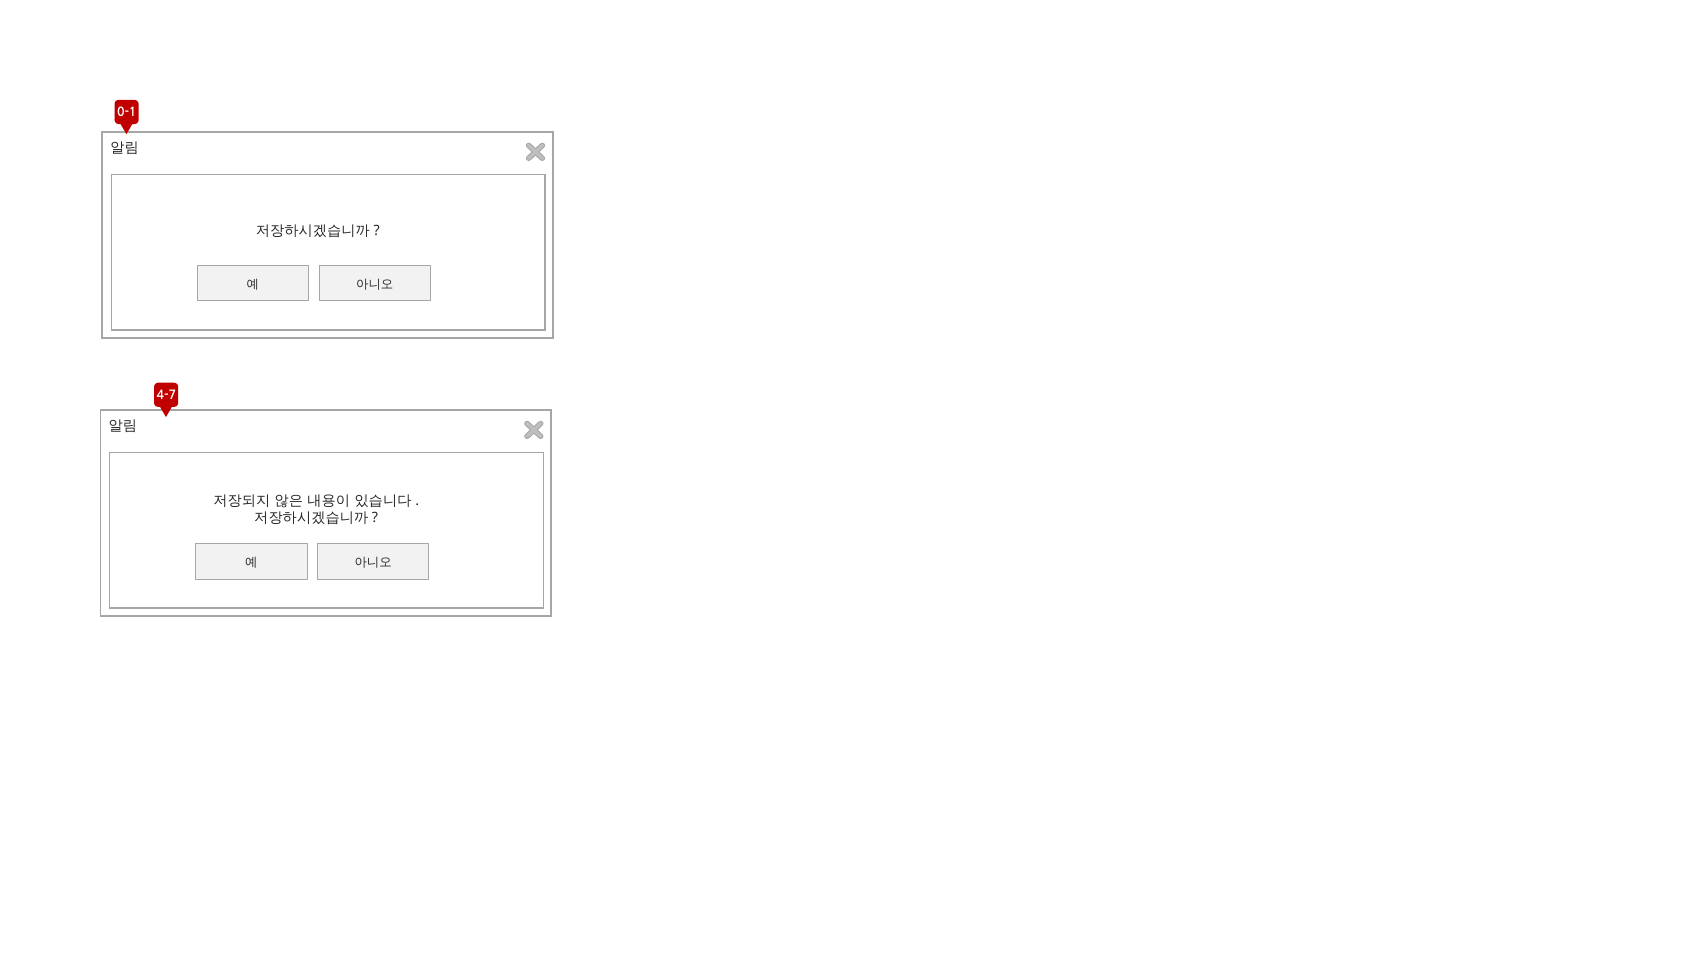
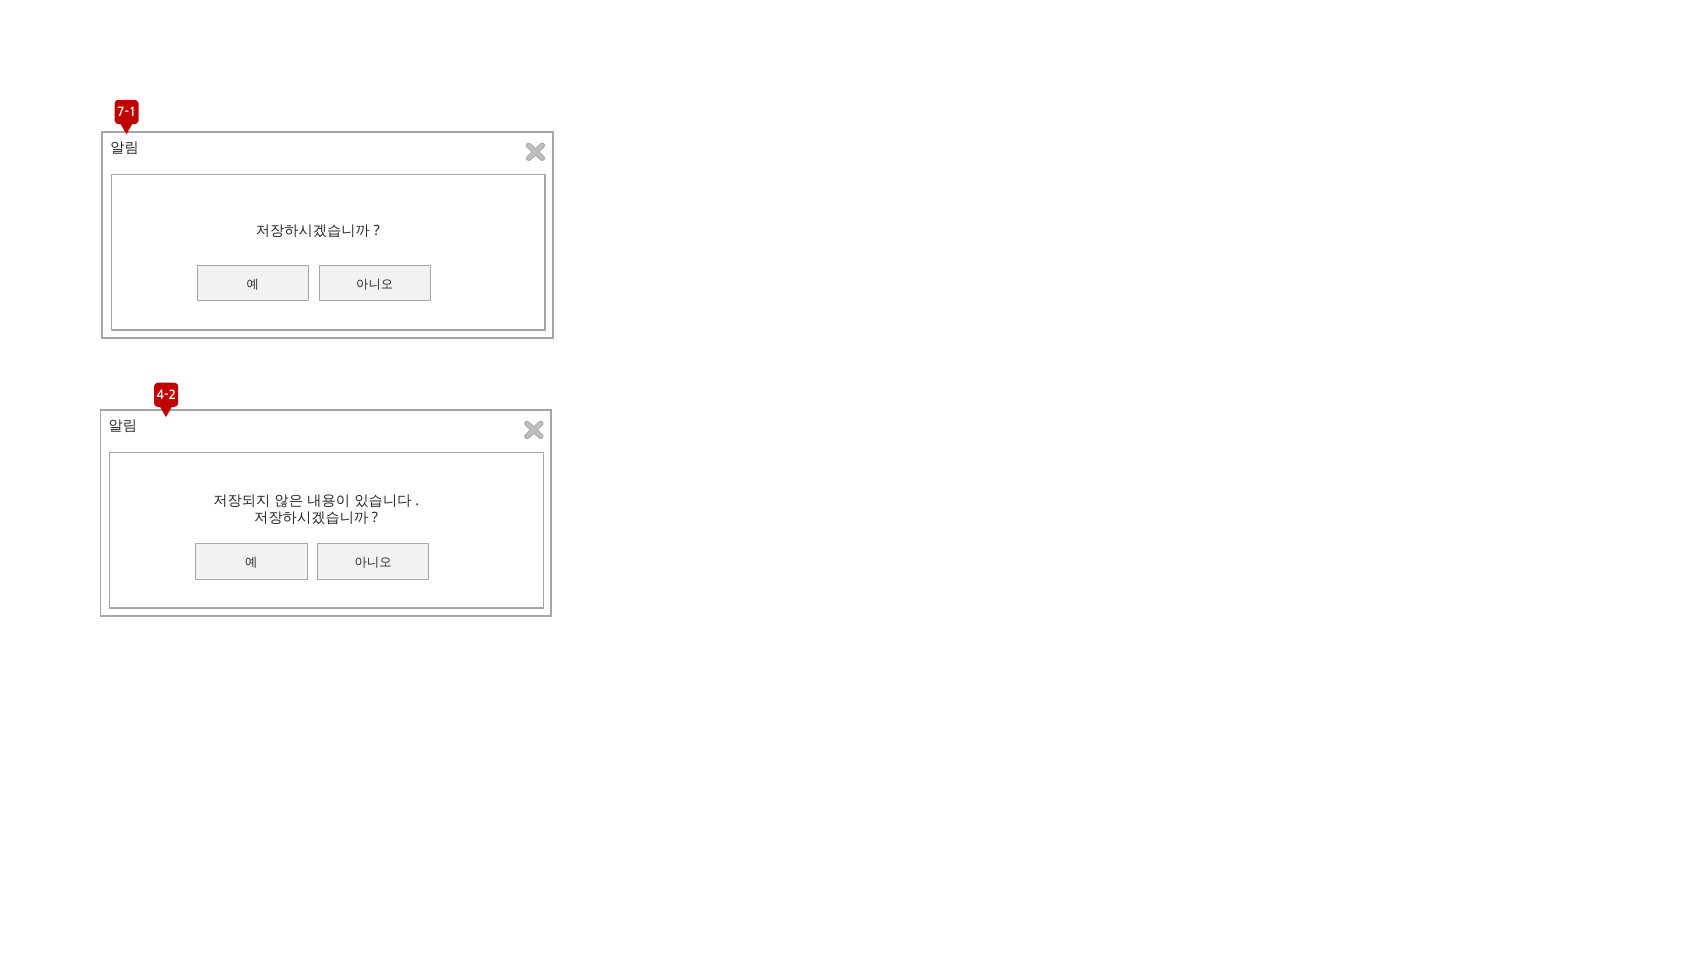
0-1: 0-1 -> 7-1 (127, 113)
4-7: 4-7 -> 4-2 (166, 395)
